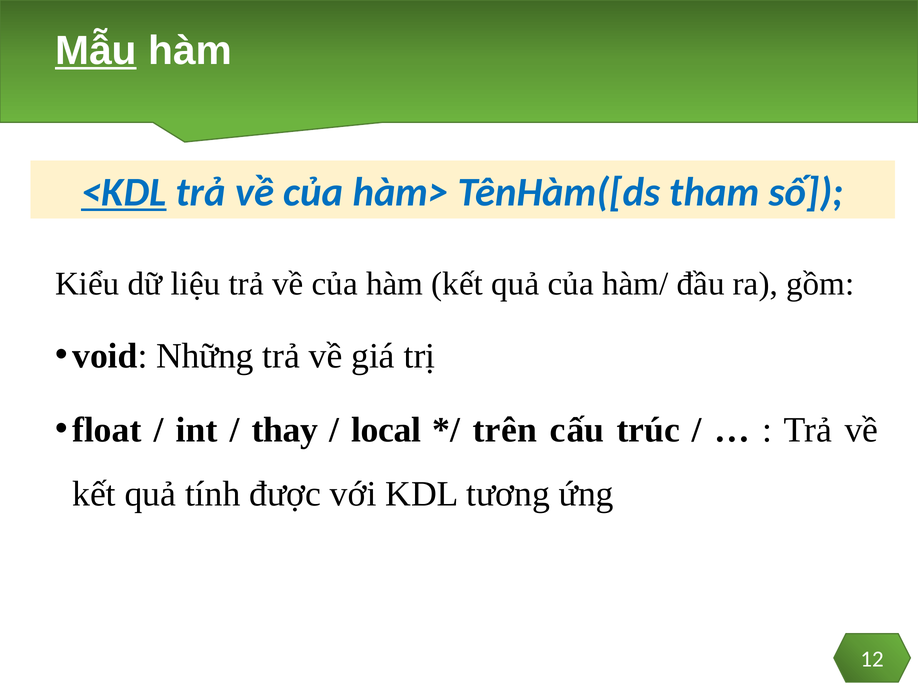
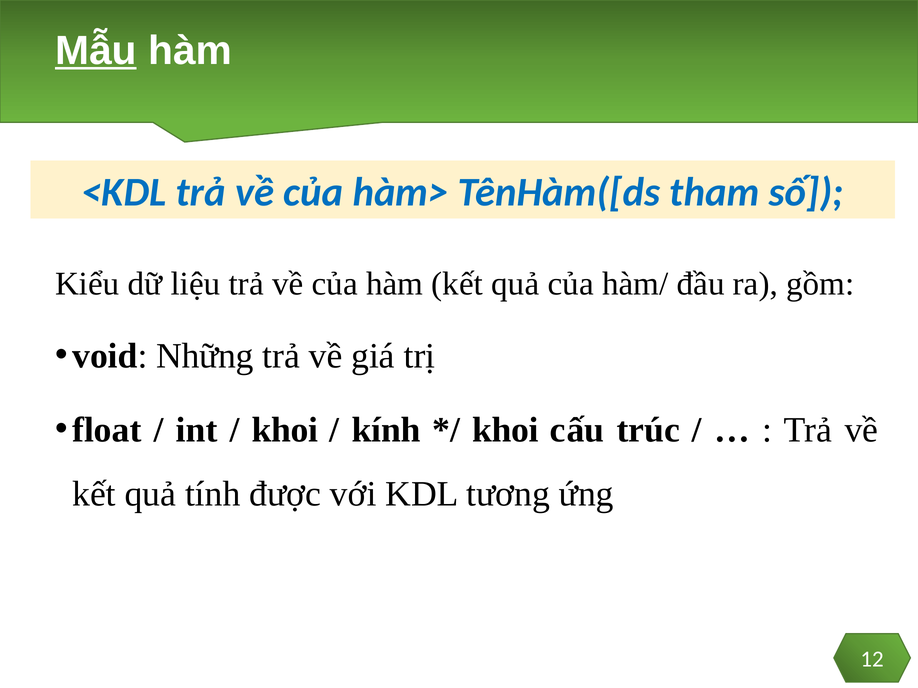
<KDL underline: present -> none (124, 193)
thay: thay -> khoi (285, 430)
local: local -> kính (386, 430)
trên: trên -> khoi (505, 430)
